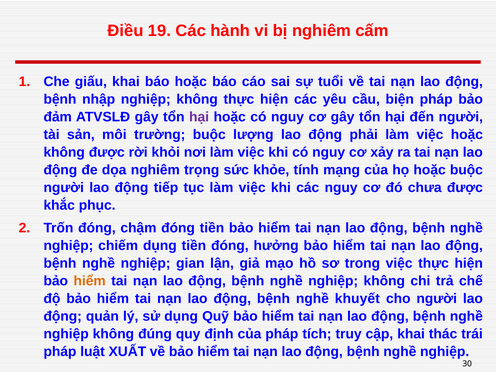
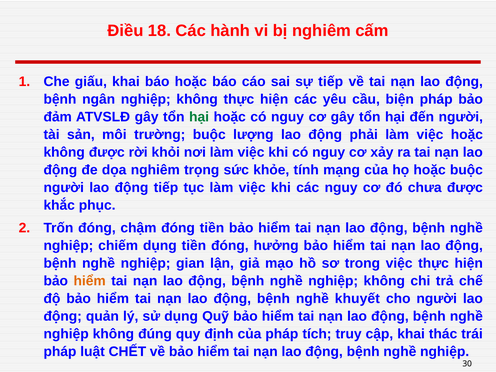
19: 19 -> 18 (159, 31)
sự tuổi: tuổi -> tiếp (331, 81)
nhập: nhập -> ngân (99, 99)
hại colour: purple -> green (199, 117)
XUẤT: XUẤT -> CHẾT (127, 352)
